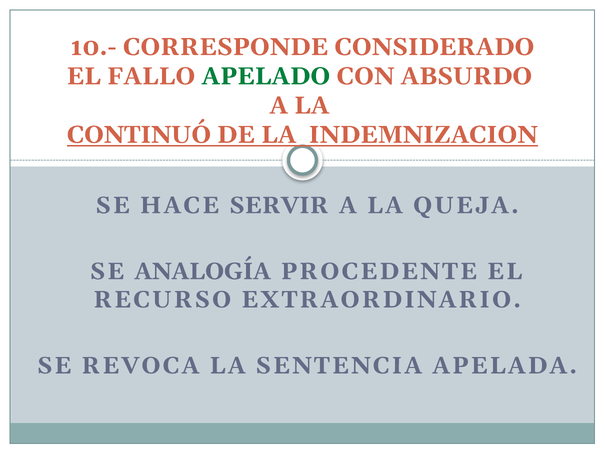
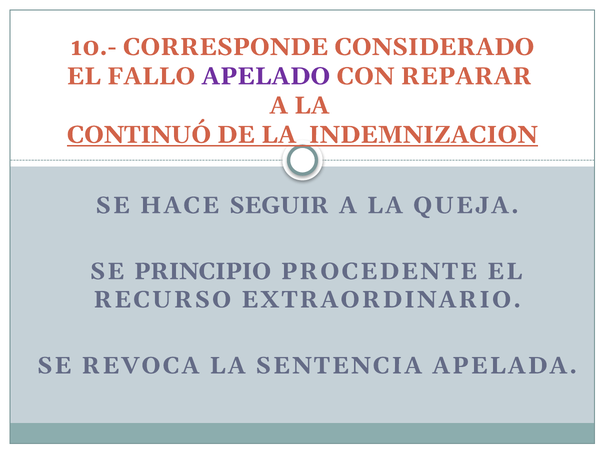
APELADO colour: green -> purple (266, 76)
ABSURDO: ABSURDO -> REPARAR (466, 76)
SERVIR: SERVIR -> SEGUIR (279, 205)
ANALOGÍA: ANALOGÍA -> PRINCIPIO (203, 271)
